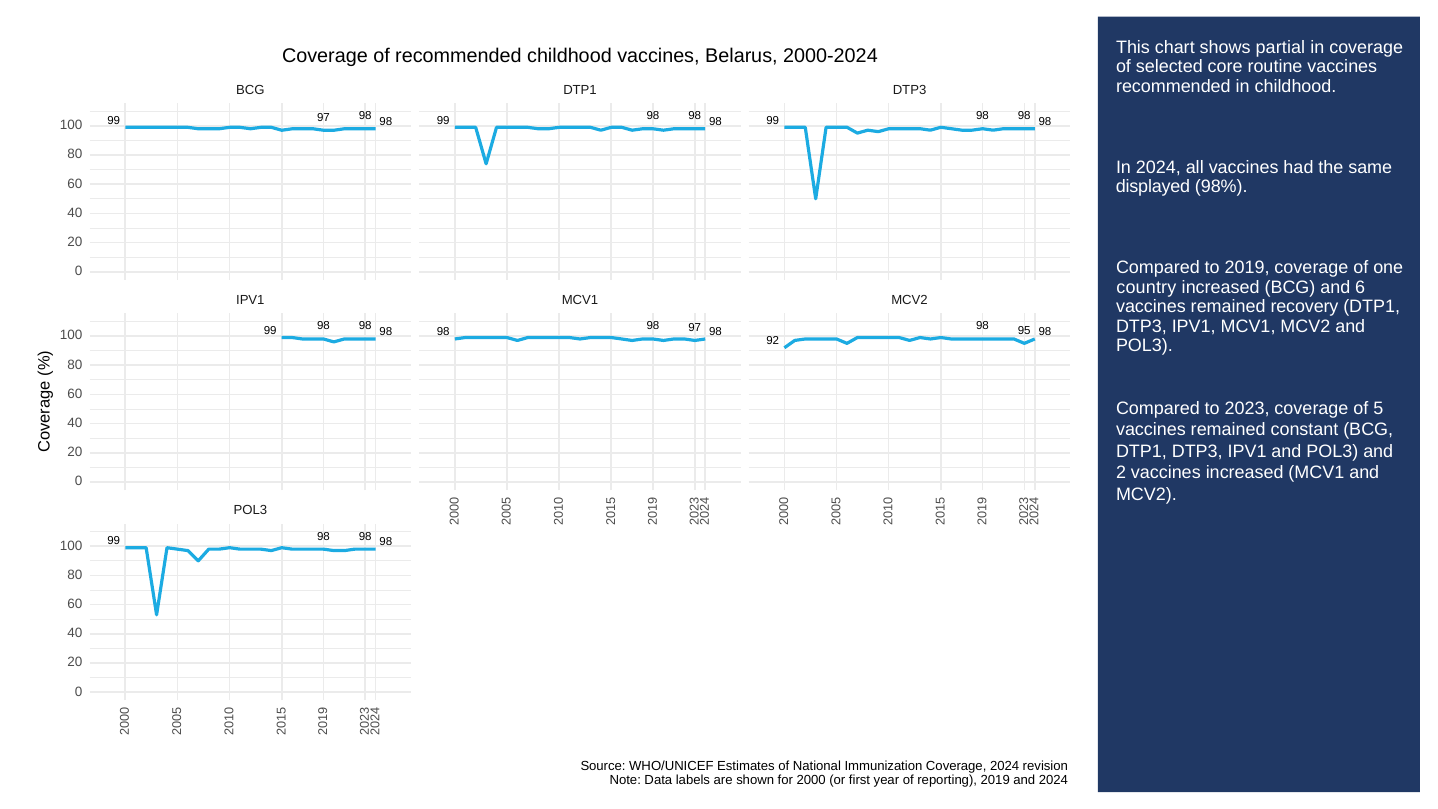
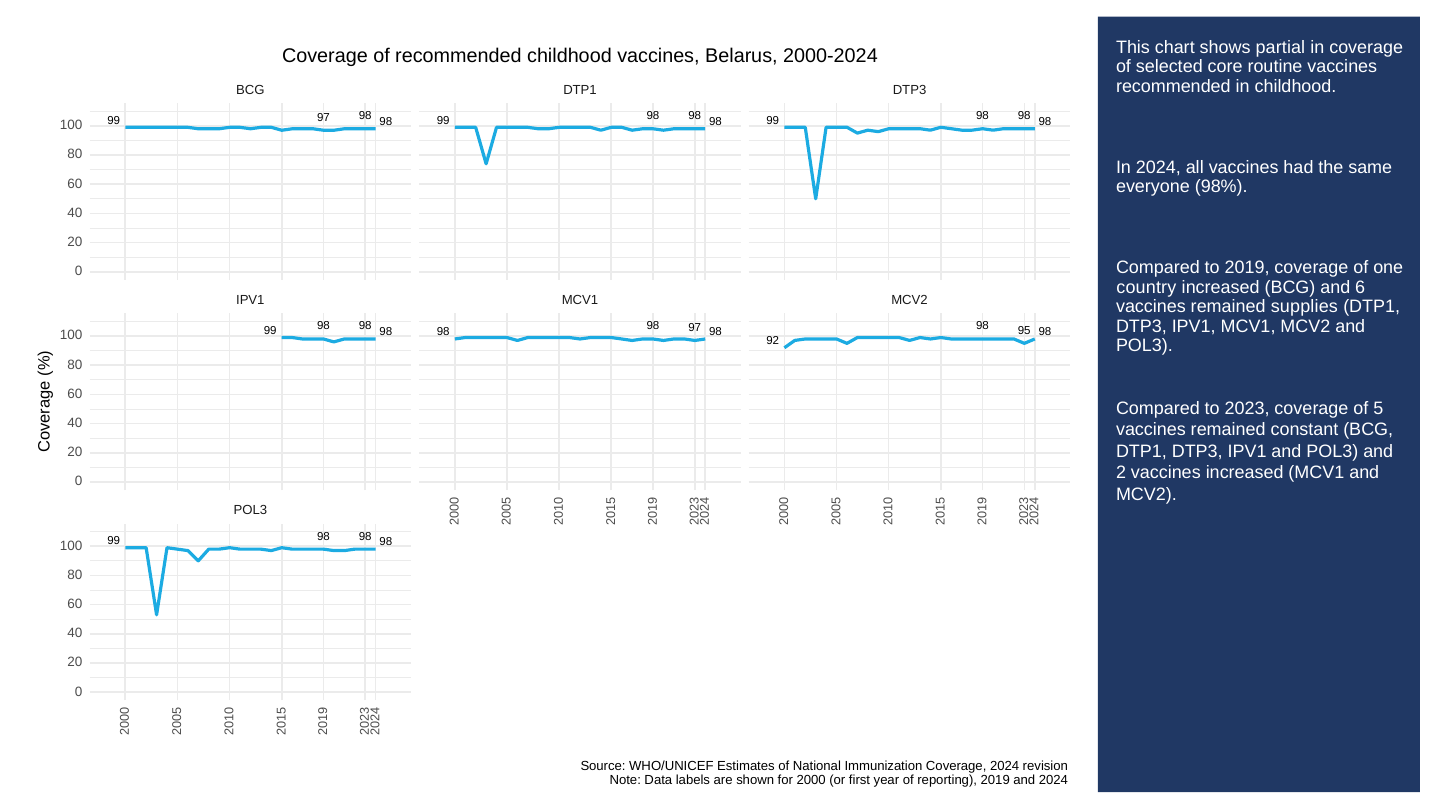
displayed: displayed -> everyone (1153, 187)
recovery: recovery -> supplies (1304, 307)
